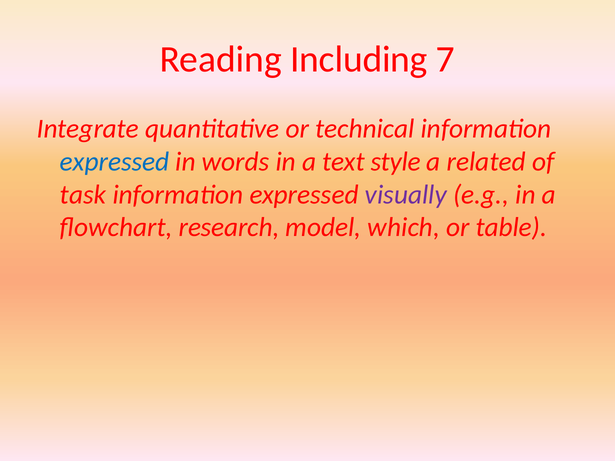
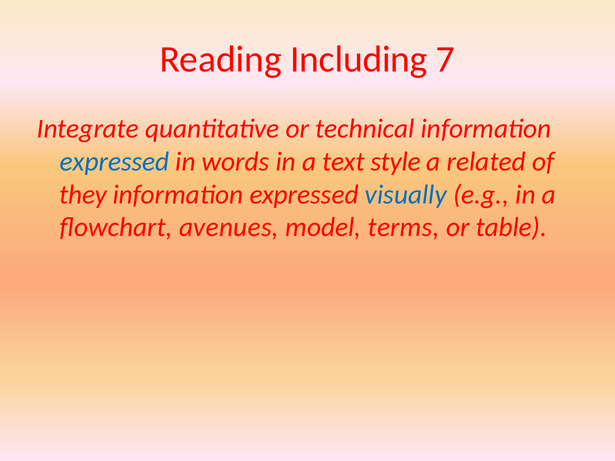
task: task -> they (83, 195)
visually colour: purple -> blue (406, 195)
research: research -> avenues (229, 228)
which: which -> terms (404, 228)
